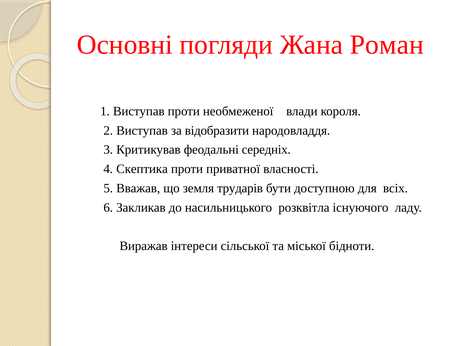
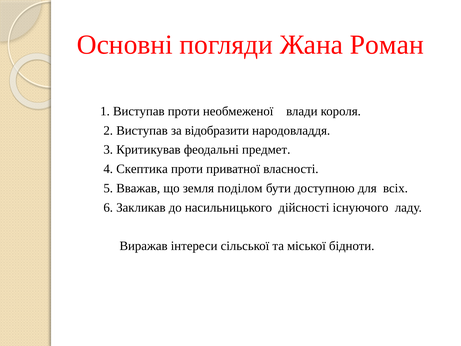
середніх: середніх -> предмет (266, 150)
трударів: трударів -> поділом (240, 188)
розквітла: розквітла -> дійсності (304, 207)
